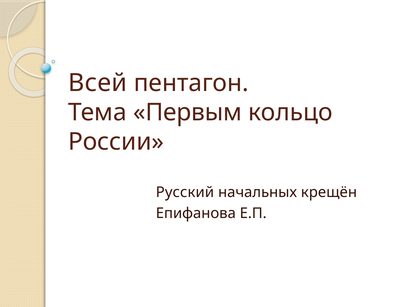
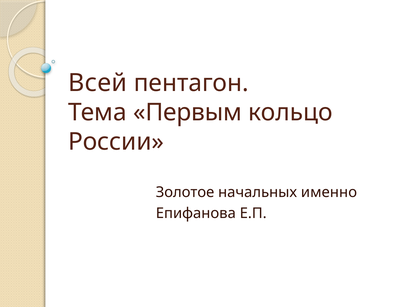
Русский: Русский -> Золотое (185, 192)
крещён: крещён -> именно (329, 192)
